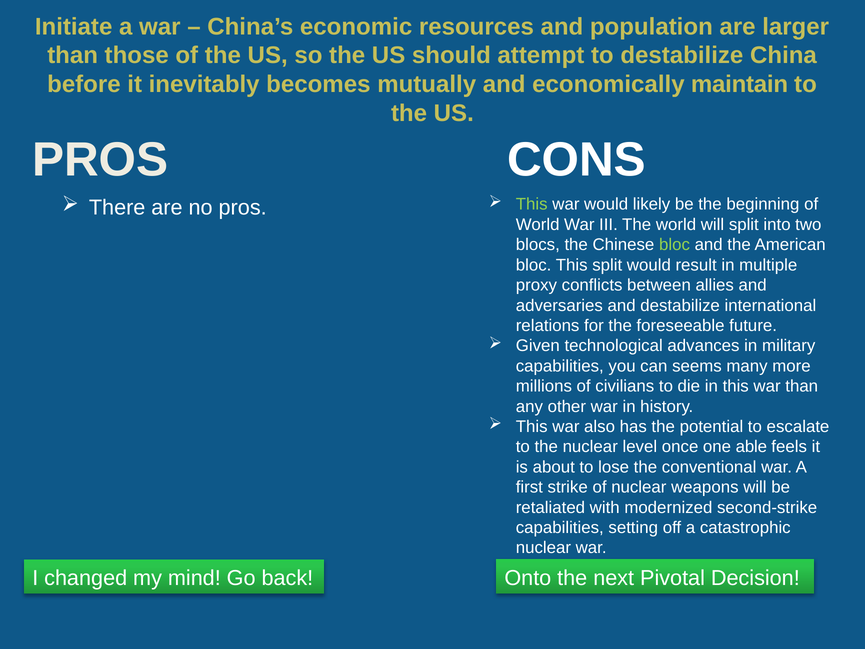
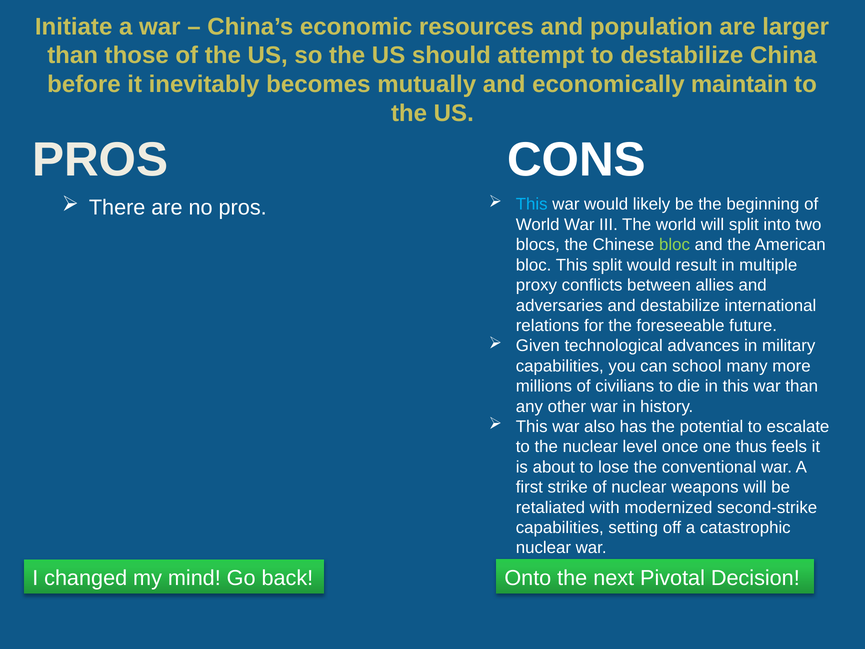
This colour: light green -> light blue (532, 204)
seems: seems -> school (697, 366)
able: able -> thus (751, 447)
